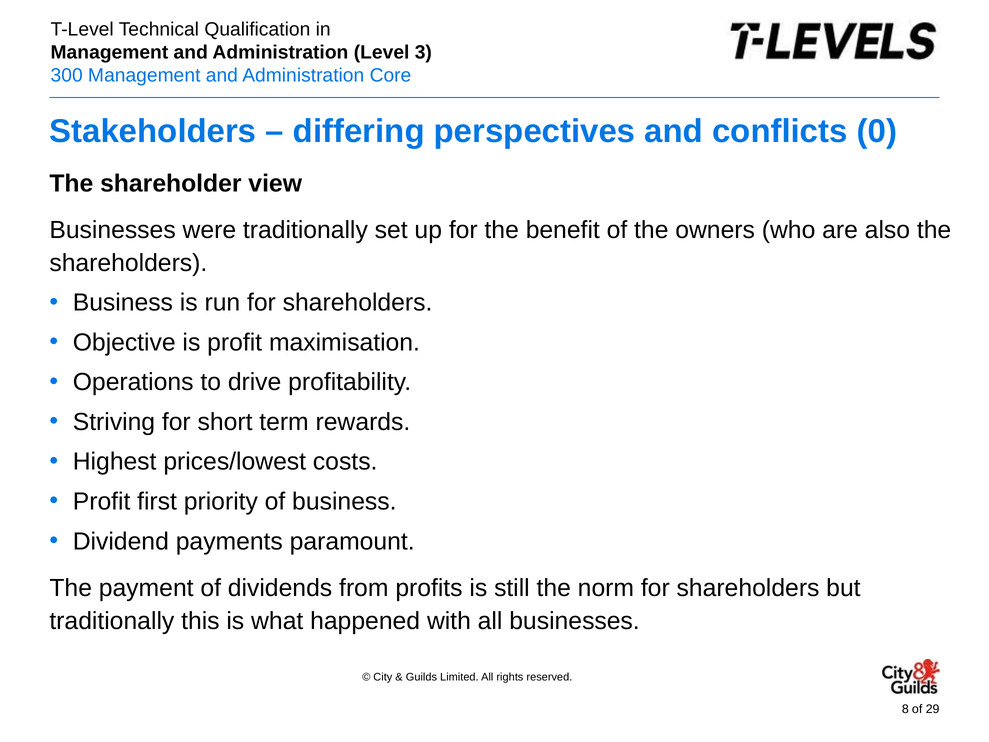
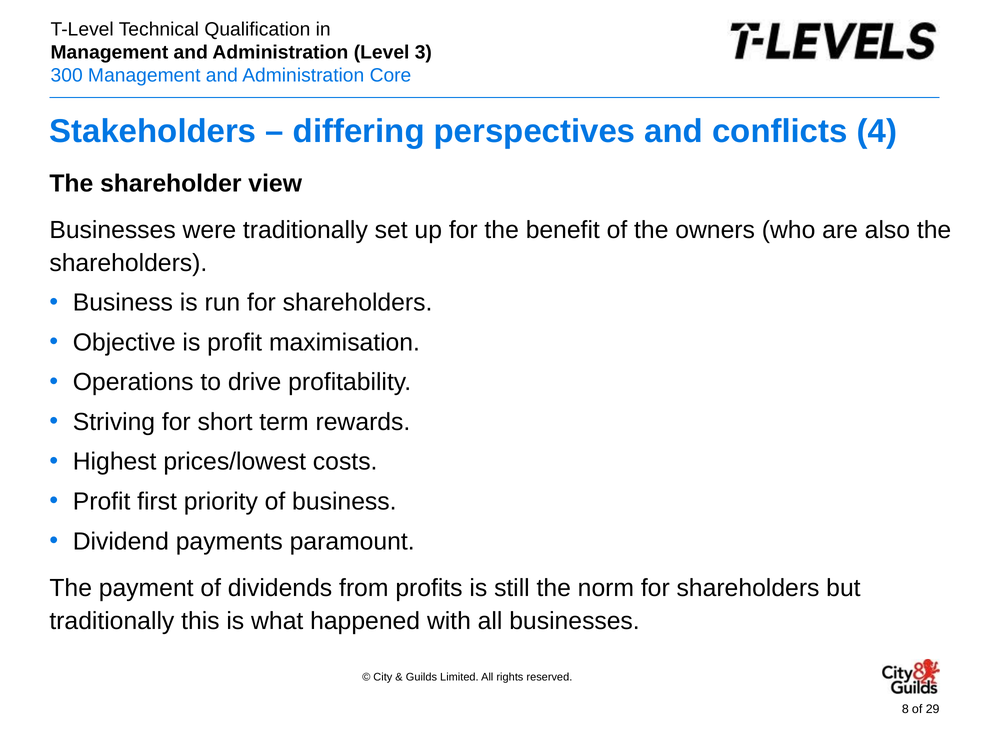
0: 0 -> 4 (877, 131)
